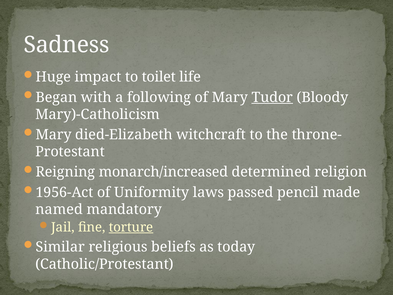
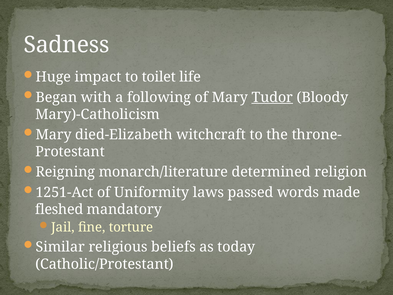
monarch/increased: monarch/increased -> monarch/literature (163, 172)
1956-Act: 1956-Act -> 1251-Act (64, 192)
pencil: pencil -> words (298, 192)
named: named -> fleshed (59, 209)
torture underline: present -> none (131, 227)
